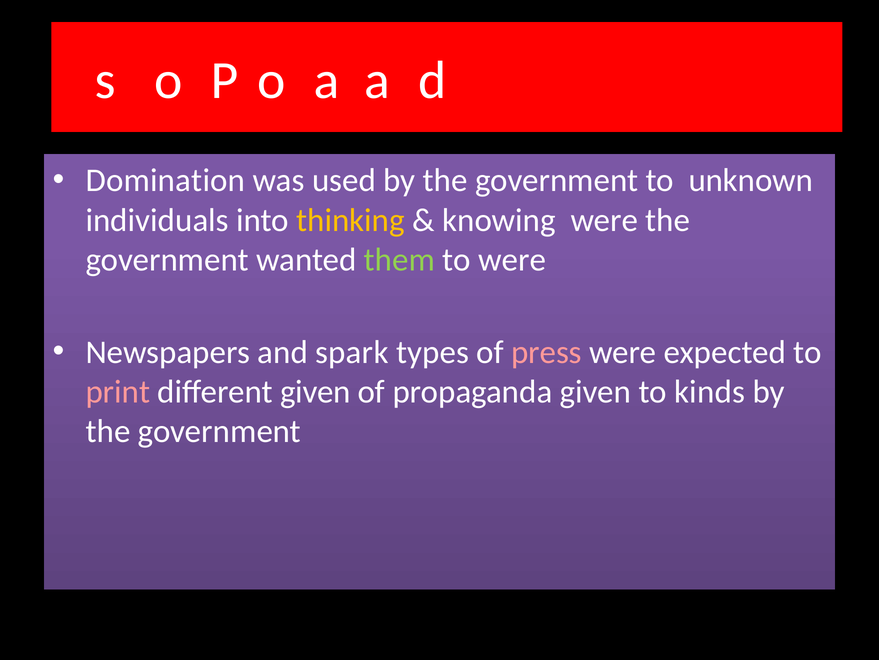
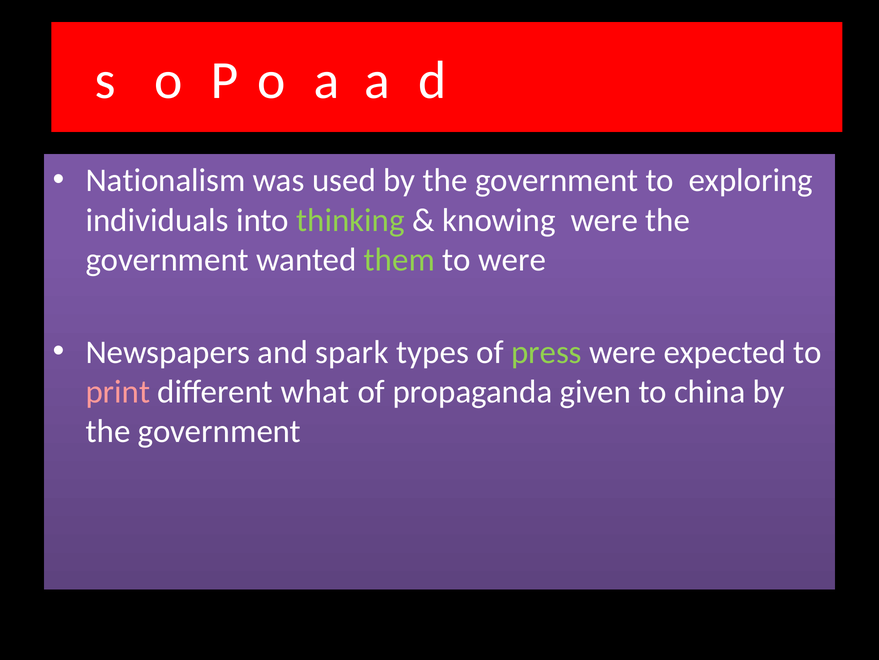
Domination: Domination -> Nationalism (166, 180)
unknown: unknown -> exploring (751, 180)
thinking colour: yellow -> light green (351, 220)
press colour: pink -> light green (547, 352)
different given: given -> what (315, 391)
kinds: kinds -> china (710, 391)
